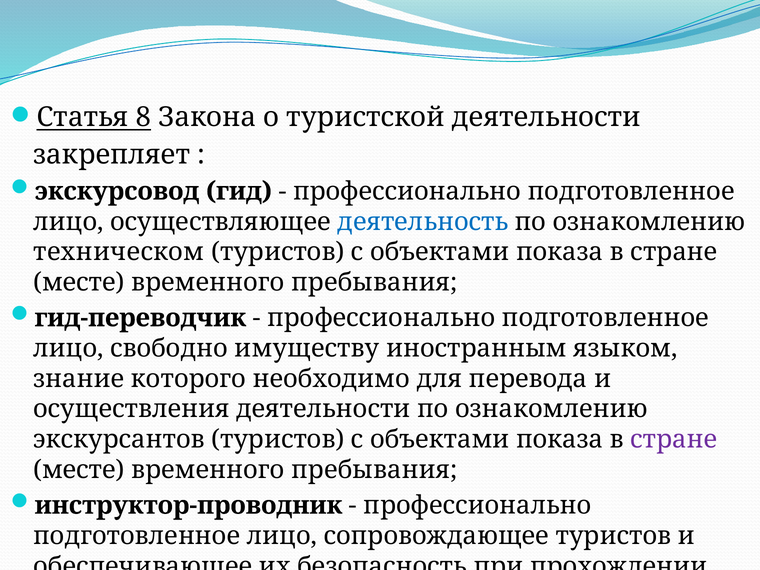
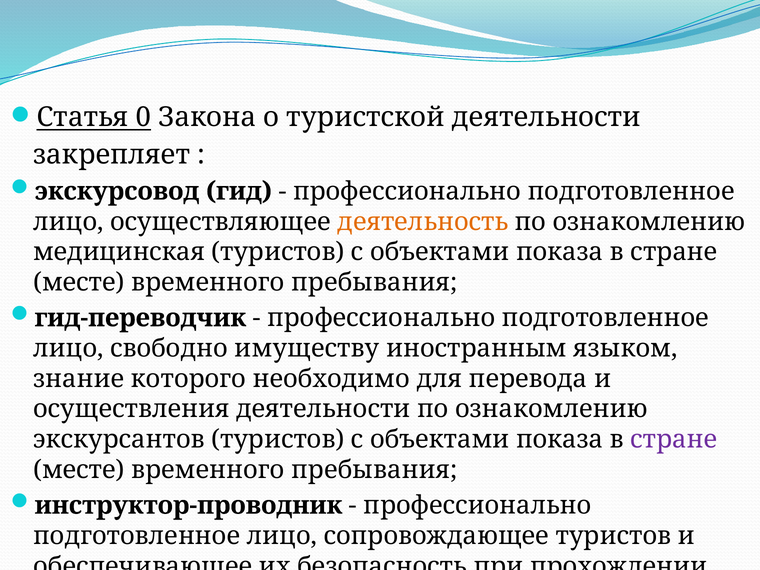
8: 8 -> 0 (143, 117)
деятельность colour: blue -> orange (423, 222)
техническом: техническом -> медицинская (119, 252)
